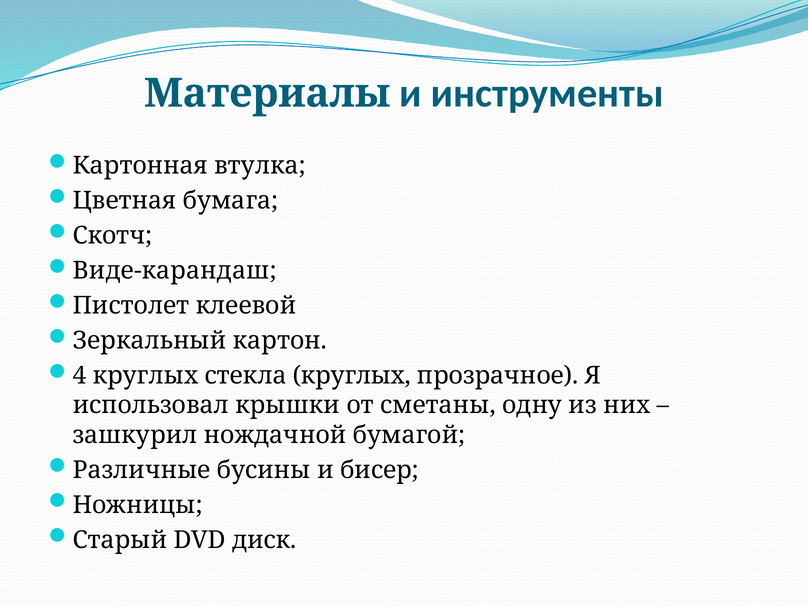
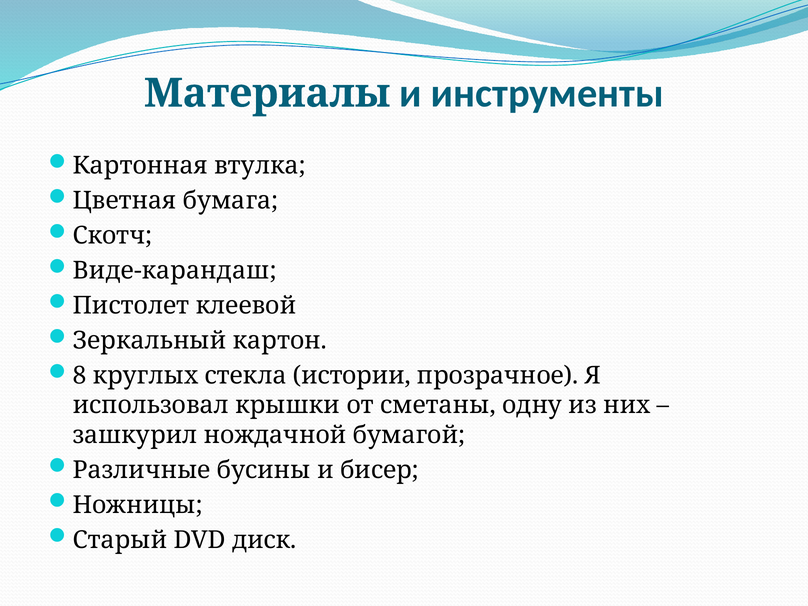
4: 4 -> 8 (79, 376)
стекла круглых: круглых -> истории (352, 376)
